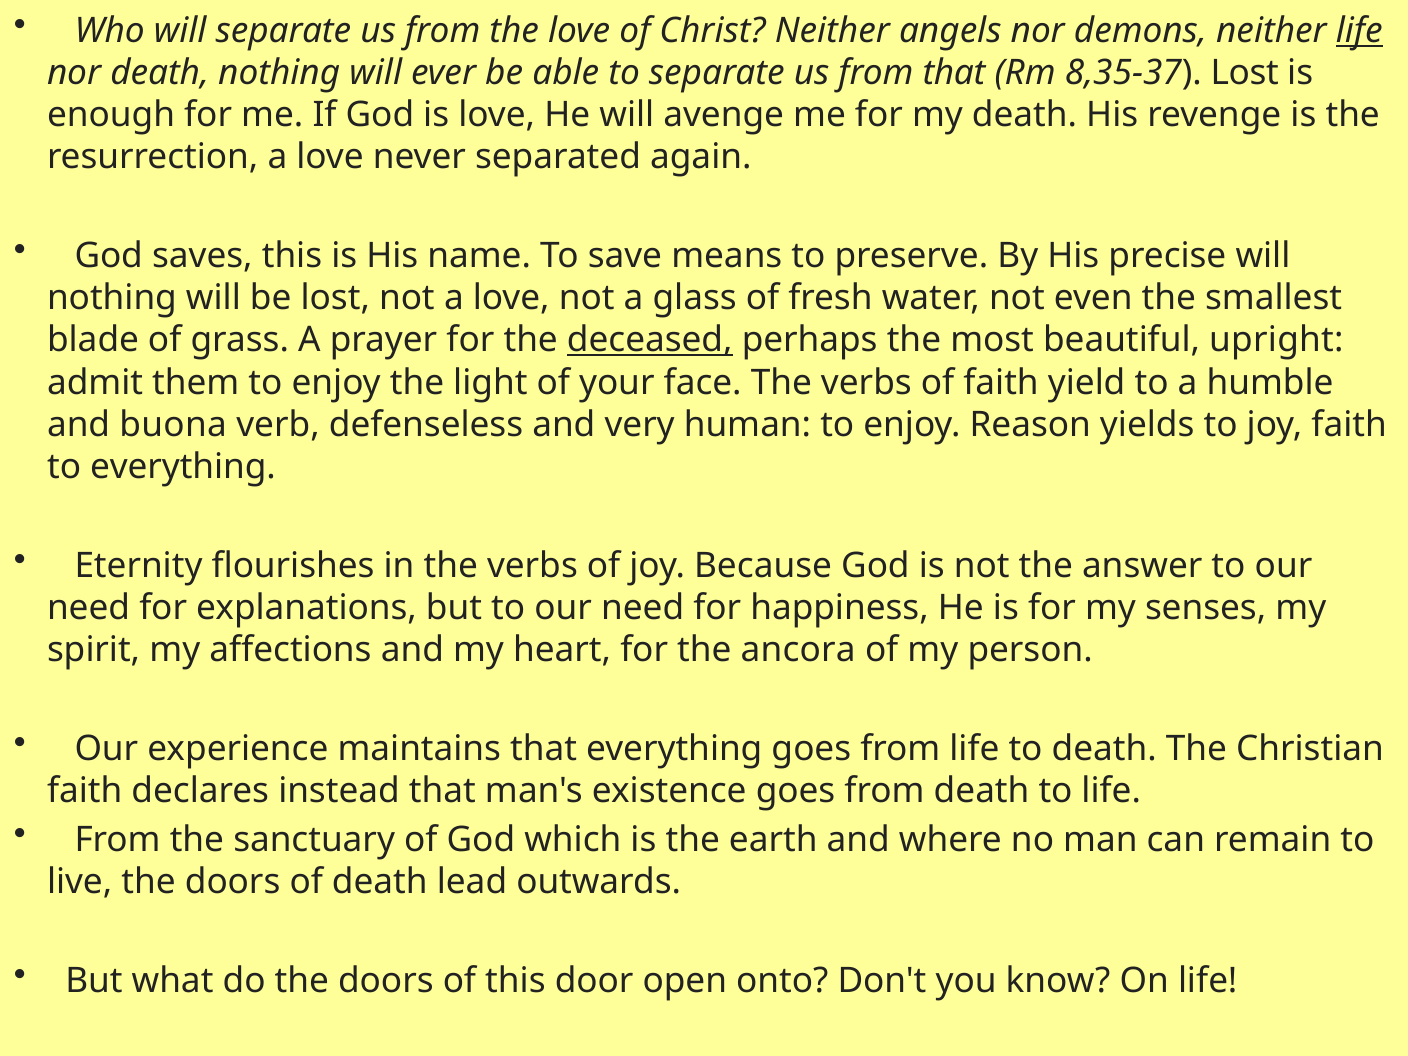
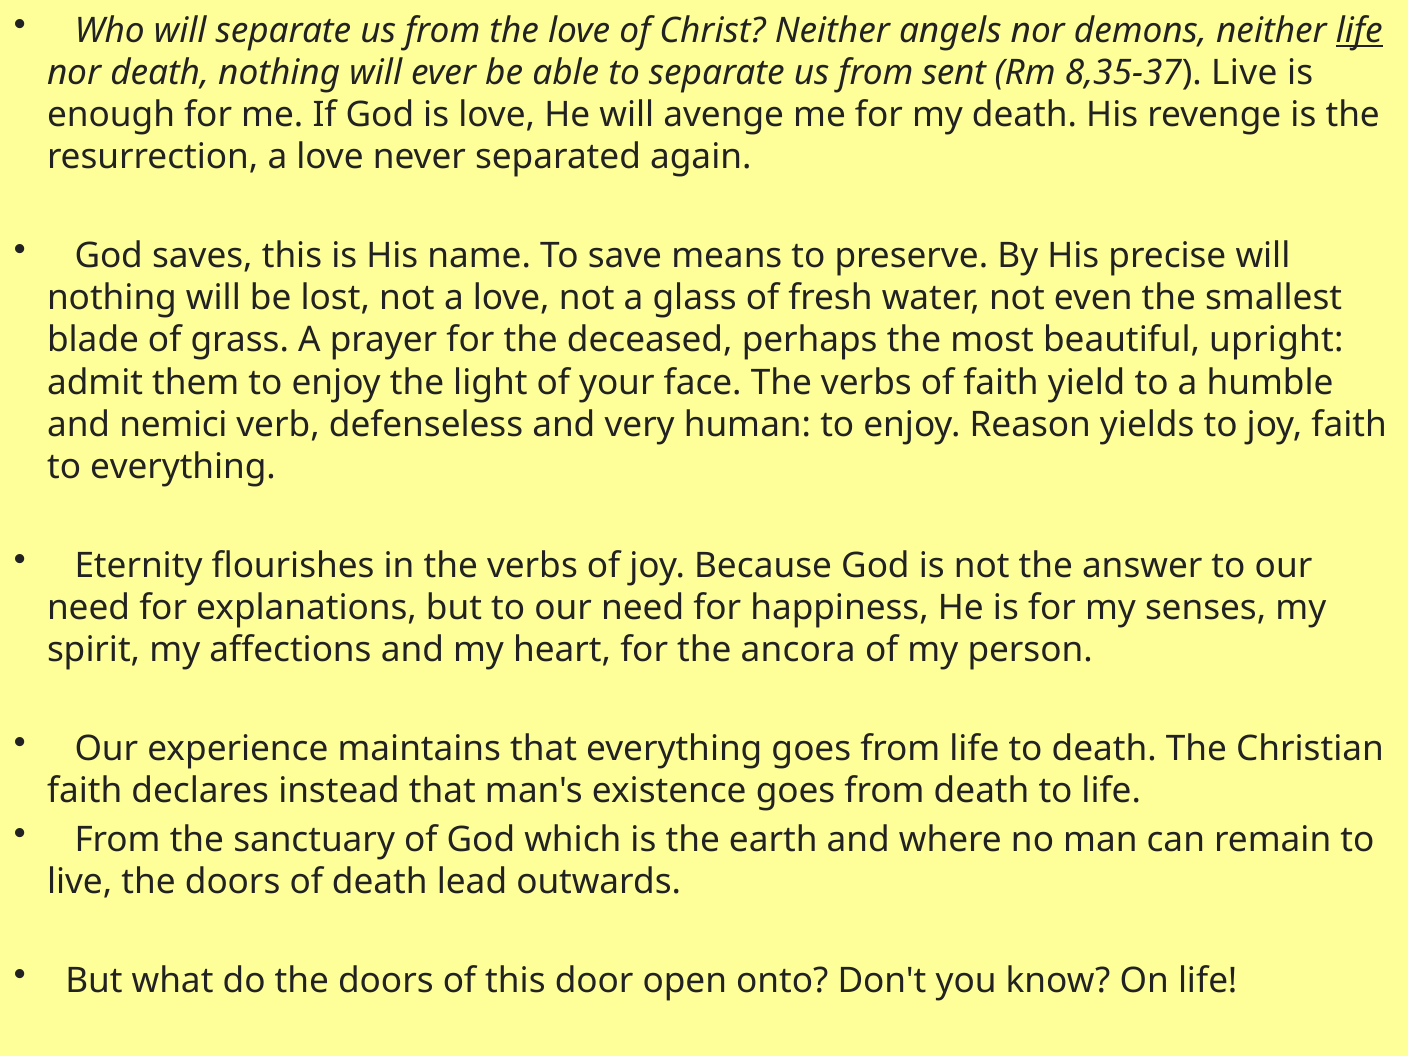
from that: that -> sent (954, 73)
8,35-37 Lost: Lost -> Live (1244, 73)
deceased underline: present -> none (650, 340)
buona: buona -> nemici (173, 425)
